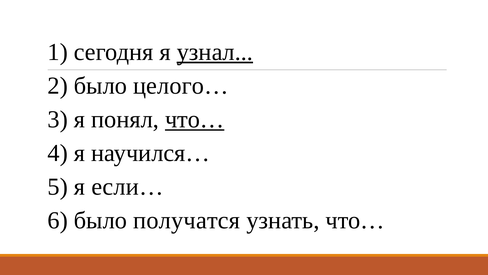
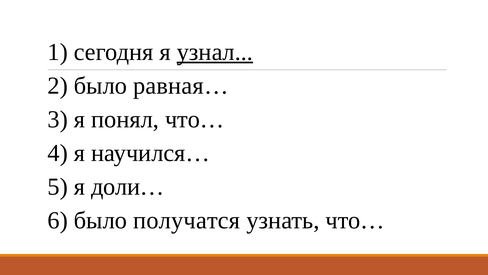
целого…: целого… -> равная… (181, 86)
что… underline: present -> none (195, 119)
если…: если… -> доли… (128, 187)
